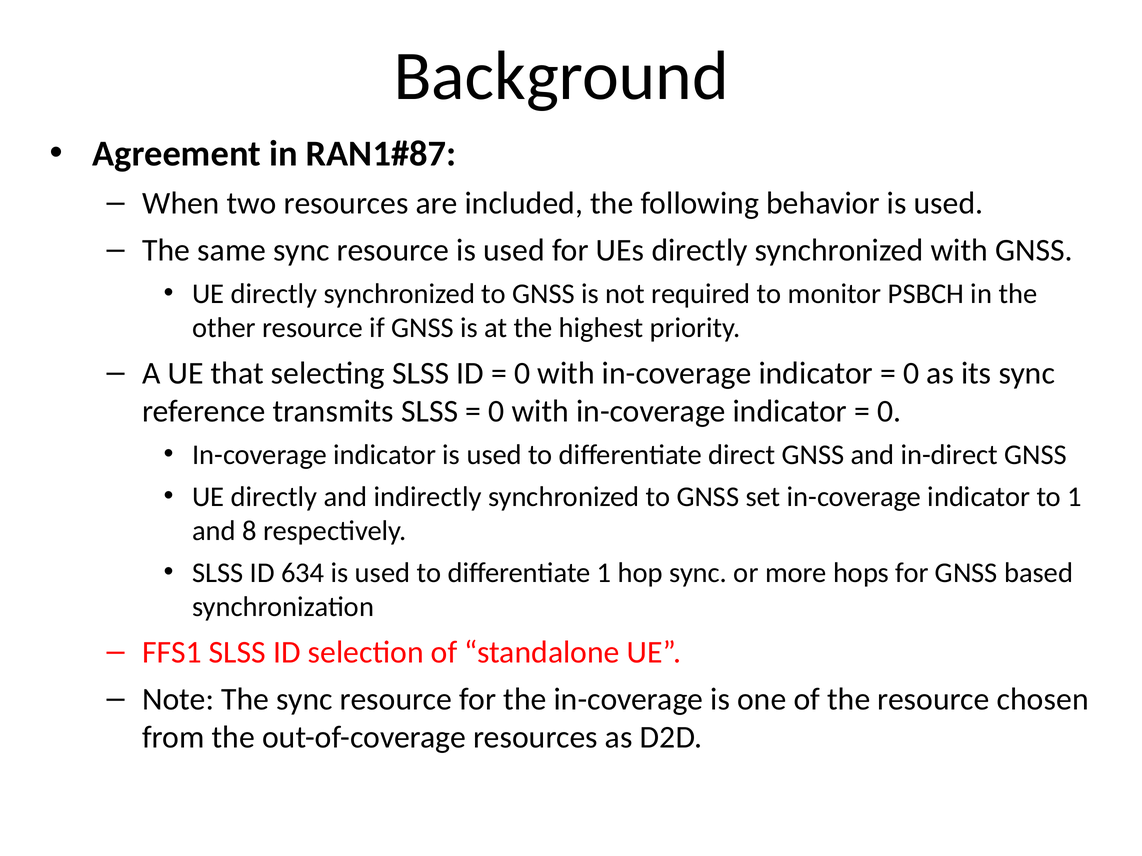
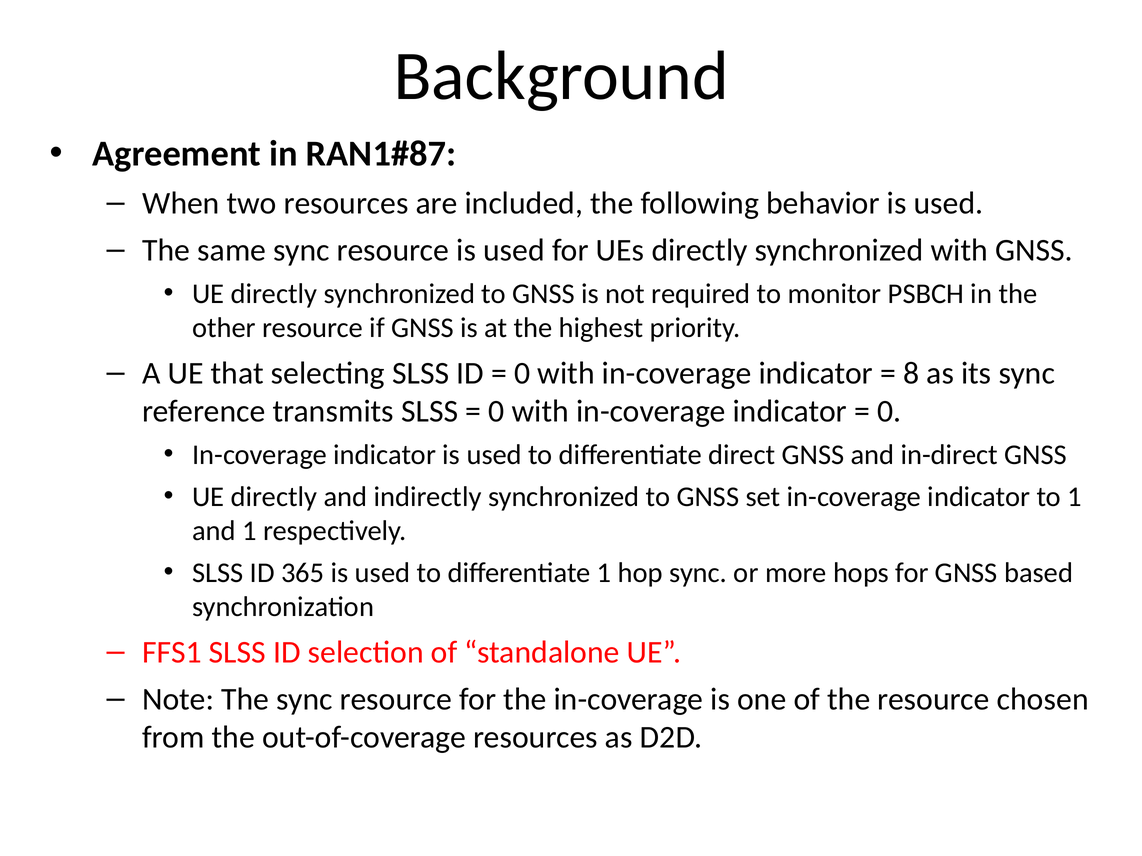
0: 0 -> 8 (911, 373)
and 8: 8 -> 1 (249, 531)
634: 634 -> 365 (303, 573)
